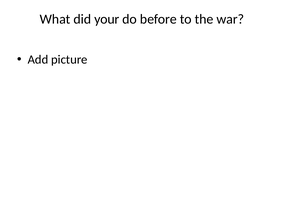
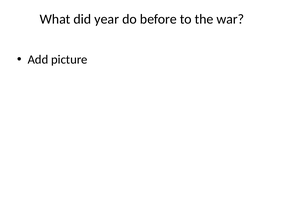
your: your -> year (107, 19)
